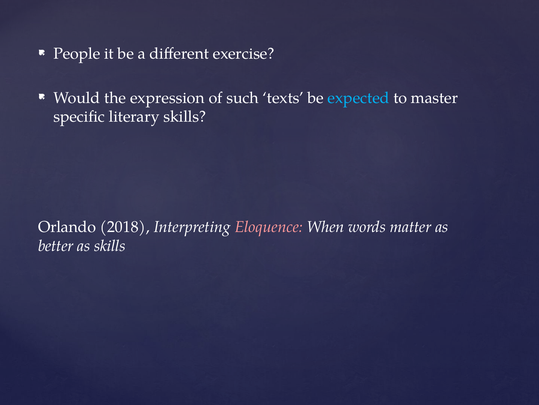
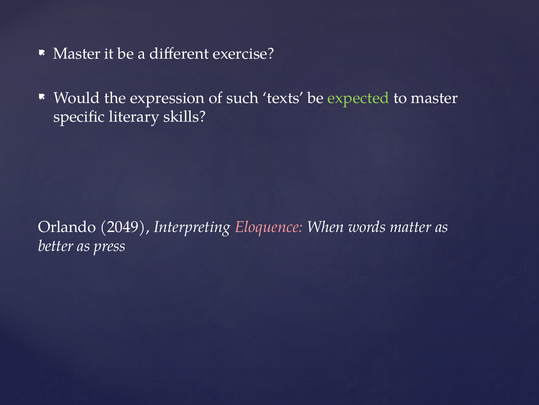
People: People -> Master (77, 54)
expected colour: light blue -> light green (359, 98)
2018: 2018 -> 2049 (125, 227)
as skills: skills -> press (110, 245)
